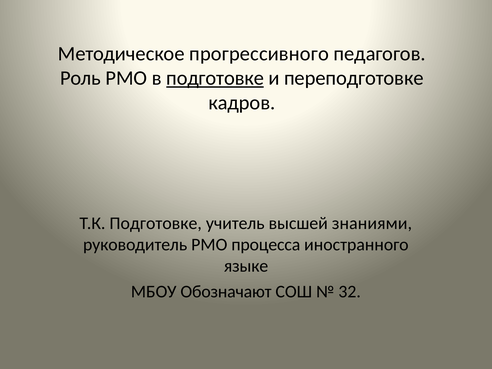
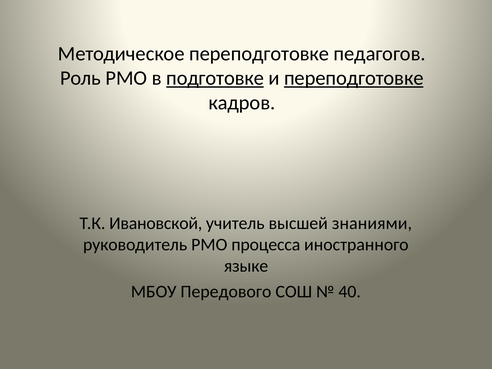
Методическое прогрессивного: прогрессивного -> переподготовке (259, 54)
переподготовке underline: none -> present (354, 78)
Т.К Подготовке: Подготовке -> Ивановской (156, 223)
Обозначают: Обозначают -> Передового (226, 292)
32: 32 -> 40 (350, 292)
